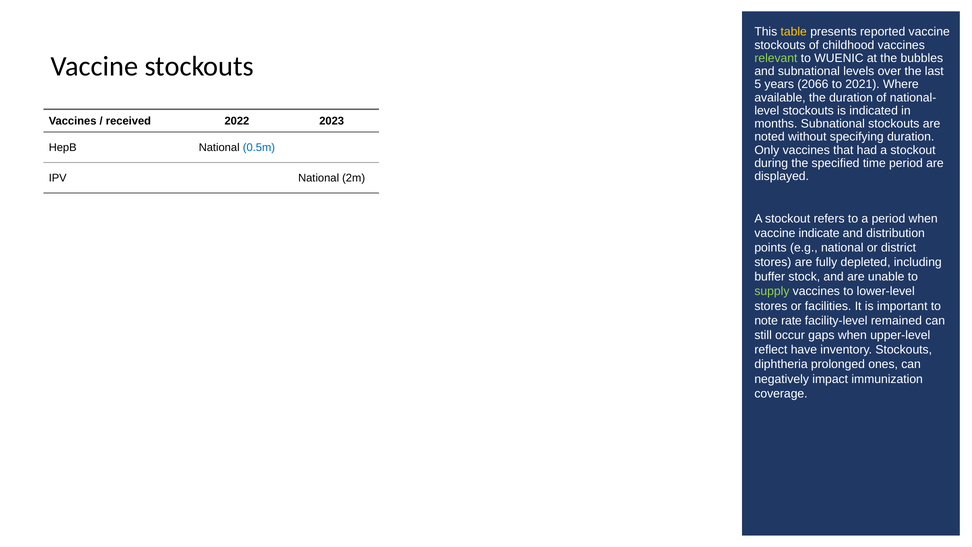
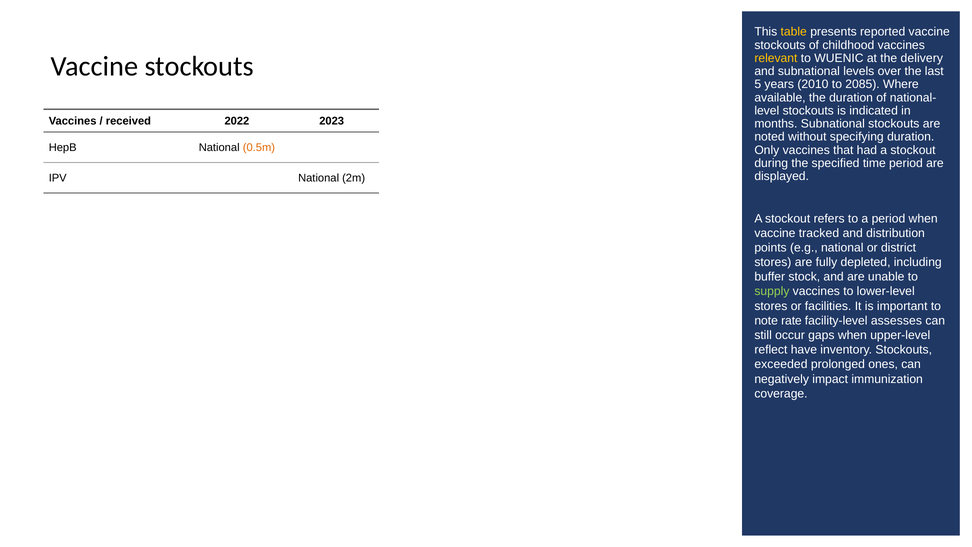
relevant colour: light green -> yellow (776, 58)
bubbles: bubbles -> delivery (922, 58)
2066: 2066 -> 2010 (813, 84)
2021: 2021 -> 2085 (863, 84)
0.5m colour: blue -> orange (259, 147)
indicate: indicate -> tracked (819, 233)
remained: remained -> assesses (896, 321)
diphtheria: diphtheria -> exceeded (781, 364)
